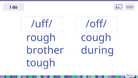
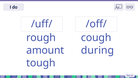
brother: brother -> amount (45, 50)
